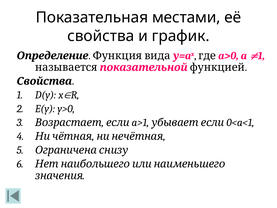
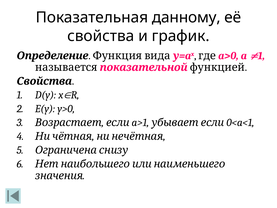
местами: местами -> данному (186, 17)
